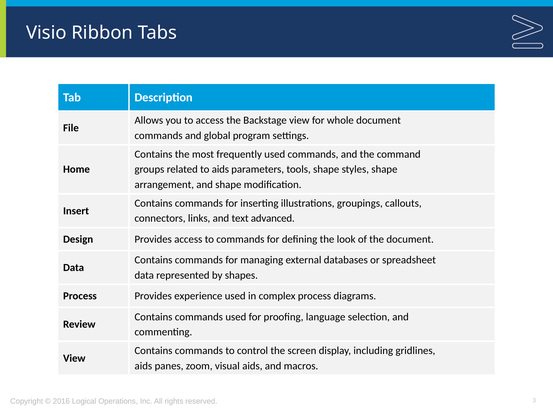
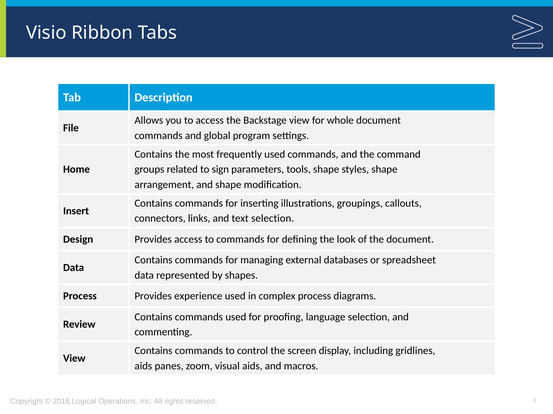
to aids: aids -> sign (220, 170)
text advanced: advanced -> selection (273, 219)
